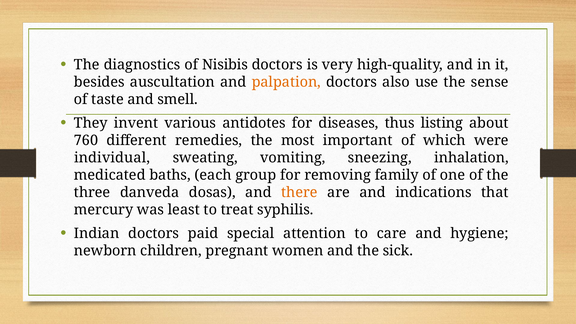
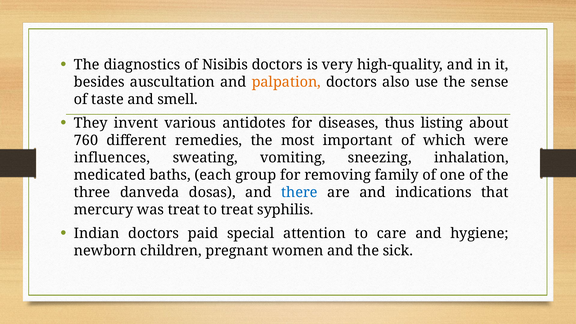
individual: individual -> influences (112, 158)
there colour: orange -> blue (299, 192)
was least: least -> treat (184, 210)
